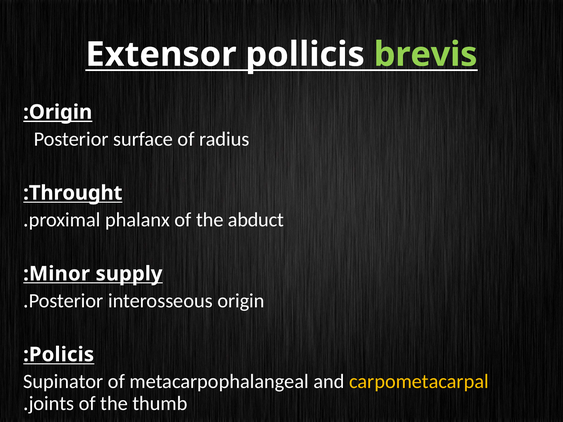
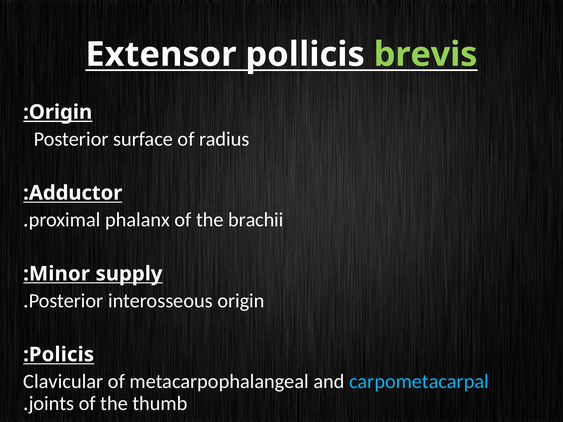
Throught: Throught -> Adductor (76, 193)
abduct: abduct -> brachii (256, 220)
Supinator: Supinator -> Clavicular (63, 382)
carpometacarpal colour: yellow -> light blue (419, 382)
